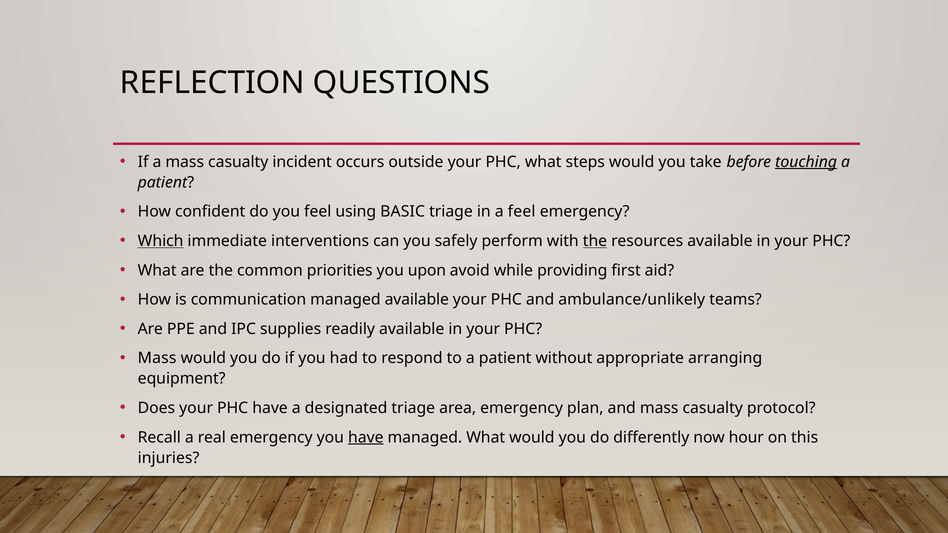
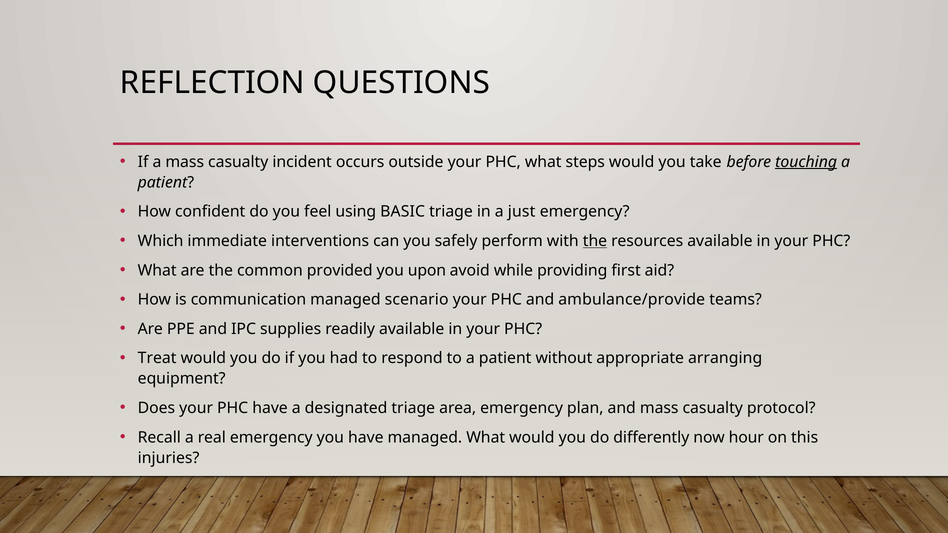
a feel: feel -> just (522, 212)
Which underline: present -> none (161, 241)
priorities: priorities -> provided (340, 270)
managed available: available -> scenario (417, 300)
ambulance/unlikely: ambulance/unlikely -> ambulance/provide (632, 300)
Mass: Mass -> Treat (157, 358)
have underline: present -> none (366, 438)
